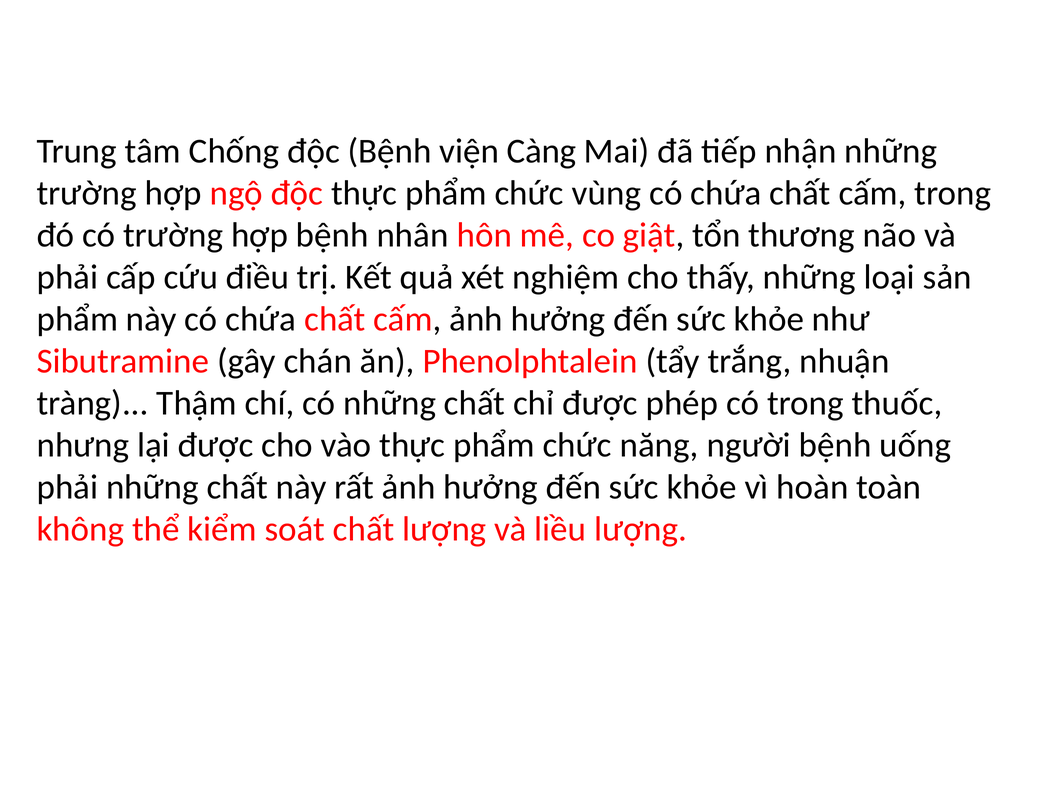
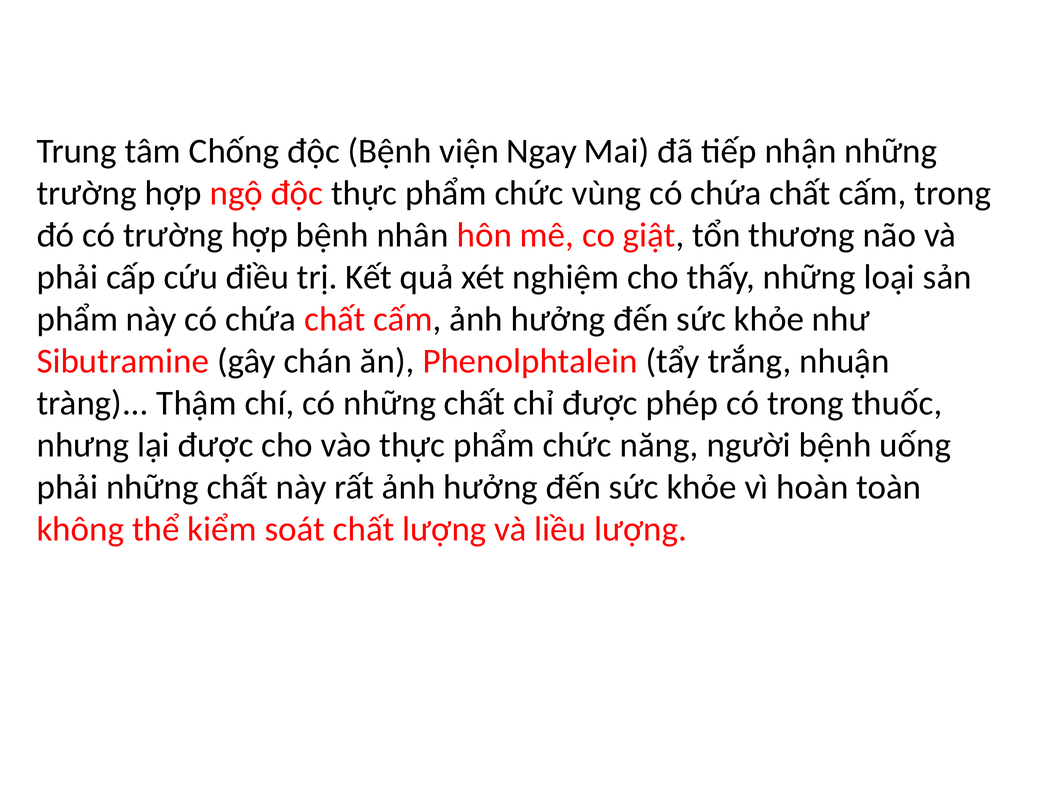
Càng: Càng -> Ngay (542, 151)
